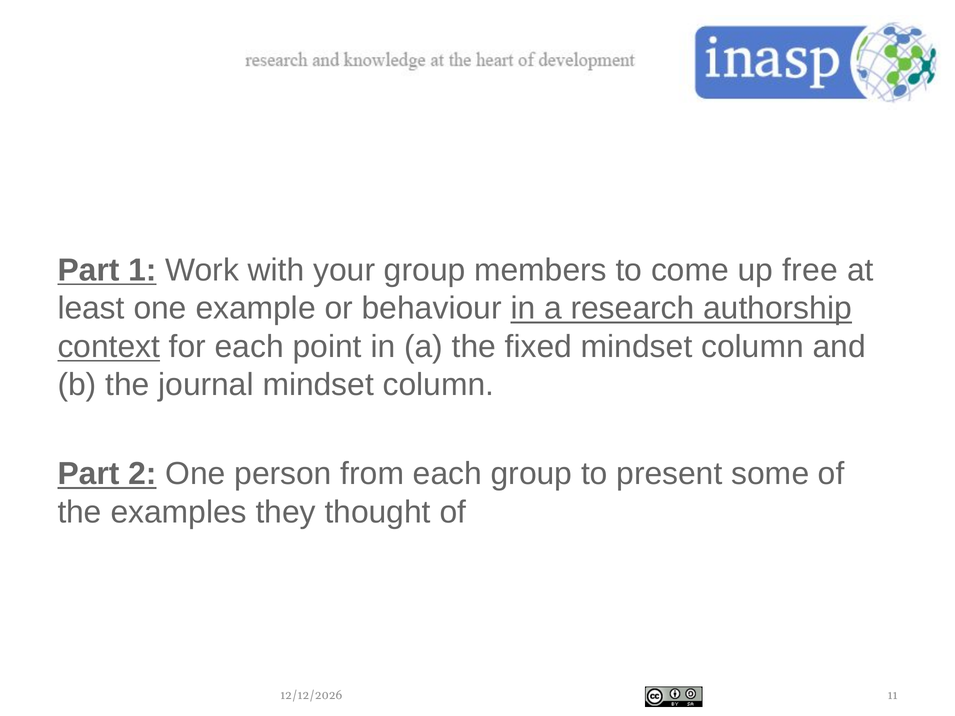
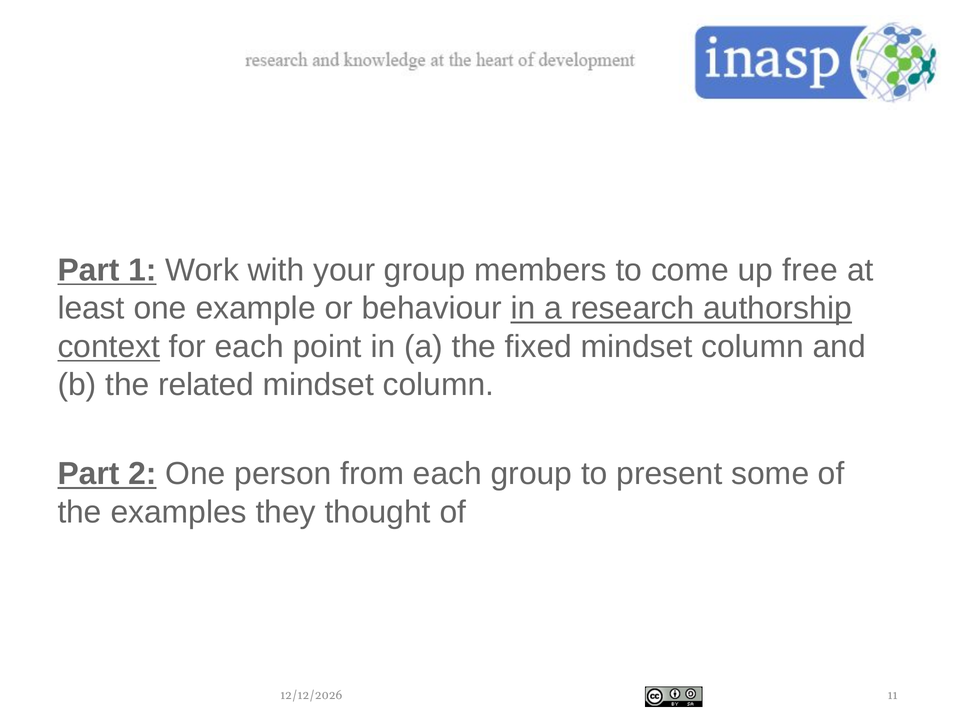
journal: journal -> related (206, 385)
